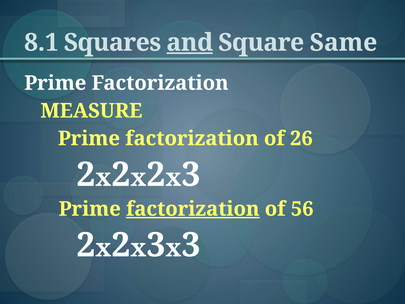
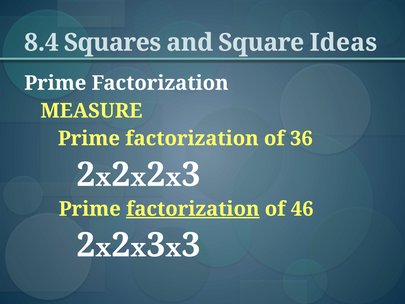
8.1: 8.1 -> 8.4 (41, 43)
and underline: present -> none (190, 43)
Same: Same -> Ideas (343, 43)
26: 26 -> 36 (301, 138)
56: 56 -> 46 (302, 209)
